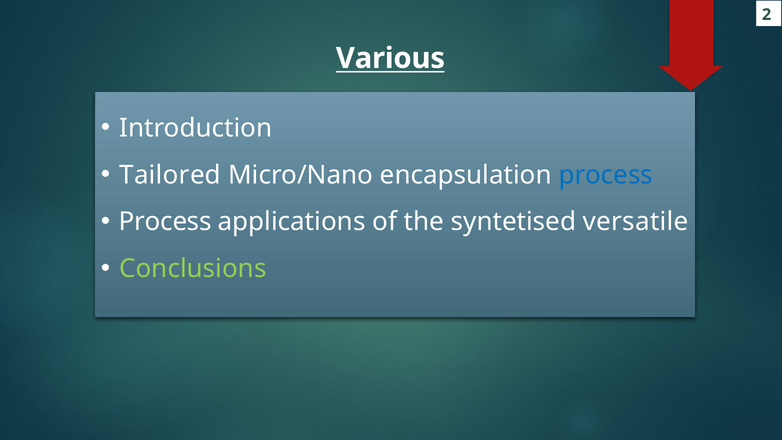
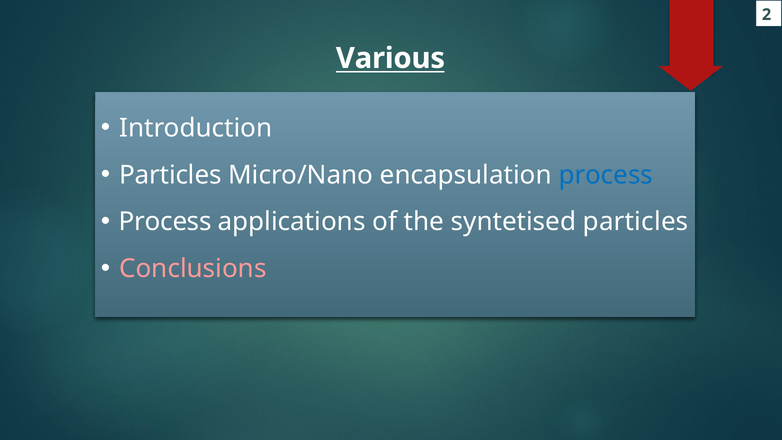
Tailored: Tailored -> Particles (170, 175)
syntetised versatile: versatile -> particles (636, 222)
Conclusions colour: light green -> pink (193, 269)
